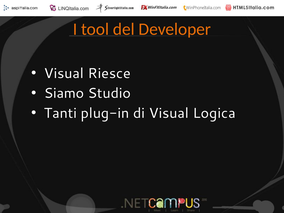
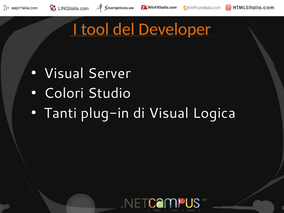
Riesce: Riesce -> Server (109, 73)
Siamo: Siamo -> Colori (64, 93)
